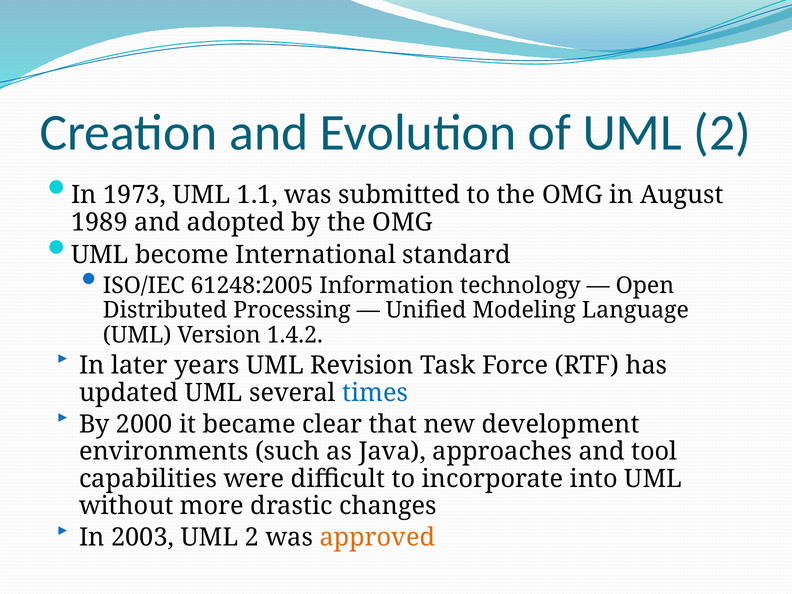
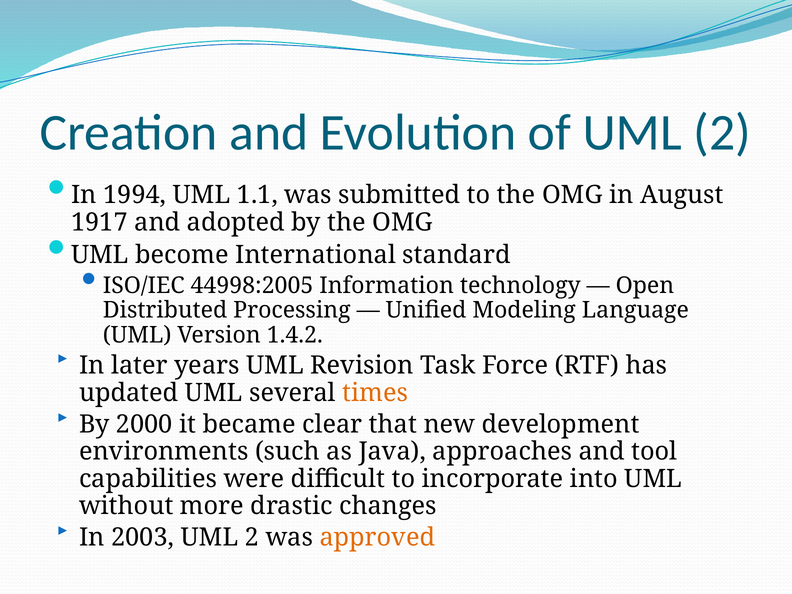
1973: 1973 -> 1994 (135, 195)
1989: 1989 -> 1917 (99, 222)
61248:2005: 61248:2005 -> 44998:2005 (252, 285)
times colour: blue -> orange (375, 393)
